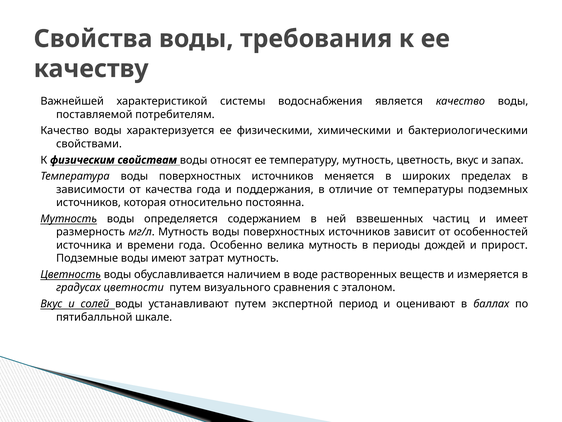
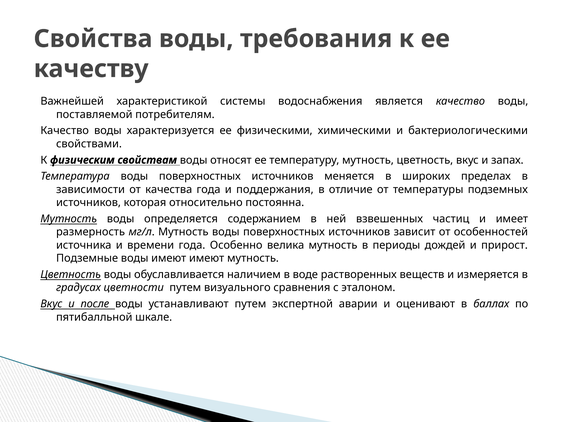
имеют затрат: затрат -> имеют (207, 258)
солей: солей -> после (95, 304)
период: период -> аварии (358, 304)
